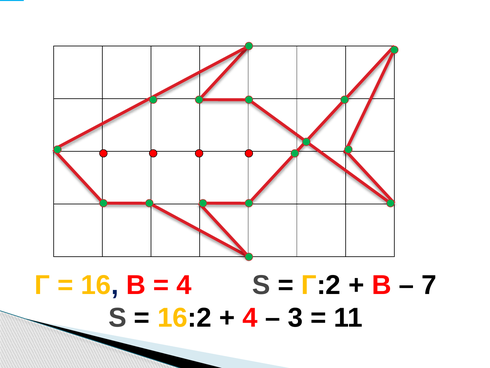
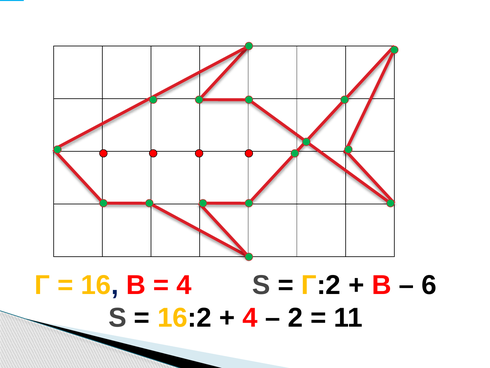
7: 7 -> 6 (429, 285)
3: 3 -> 2 (295, 317)
